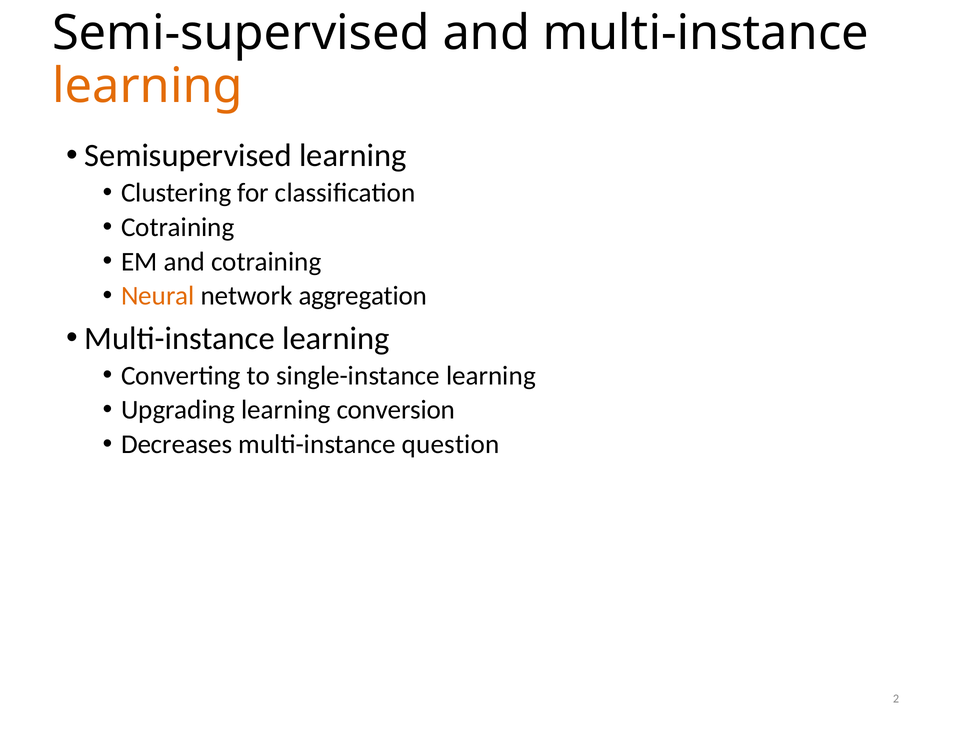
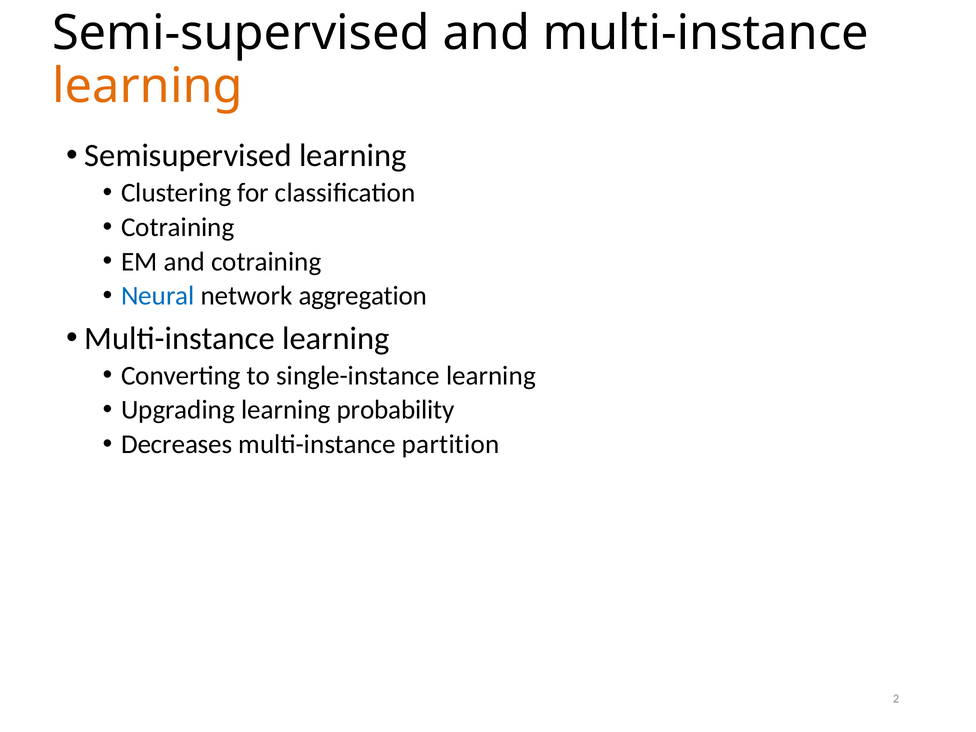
Neural colour: orange -> blue (158, 296)
conversion: conversion -> probability (396, 410)
question: question -> partition (451, 444)
